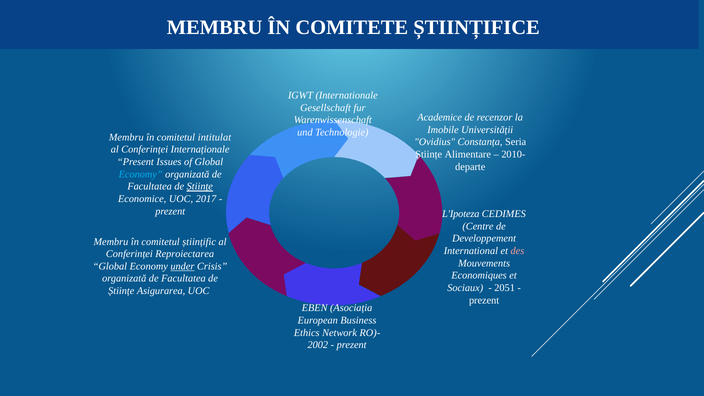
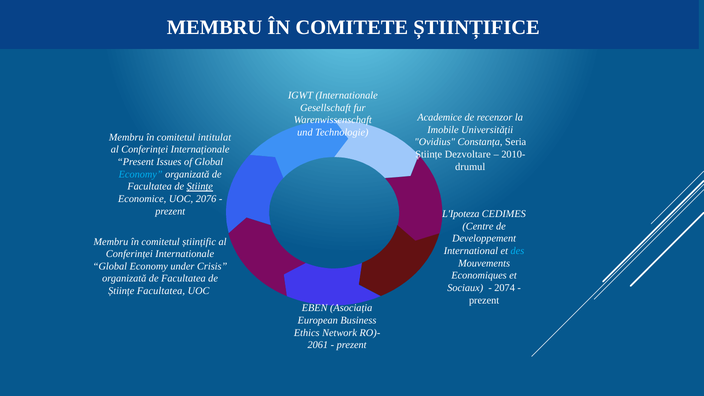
Alimentare: Alimentare -> Dezvoltare (468, 154)
departe: departe -> drumul (470, 167)
2017: 2017 -> 2076 (206, 199)
des colour: pink -> light blue (517, 251)
Conferinței Reproiectarea: Reproiectarea -> Internationale (185, 254)
under underline: present -> none (182, 266)
2051: 2051 -> 2074 (505, 288)
Științe Asigurarea: Asigurarea -> Facultatea (161, 291)
2002: 2002 -> 2061 (318, 345)
